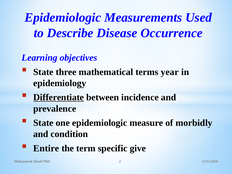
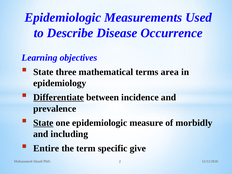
year: year -> area (170, 72)
State underline: none -> present (43, 123)
condition: condition -> including (69, 134)
